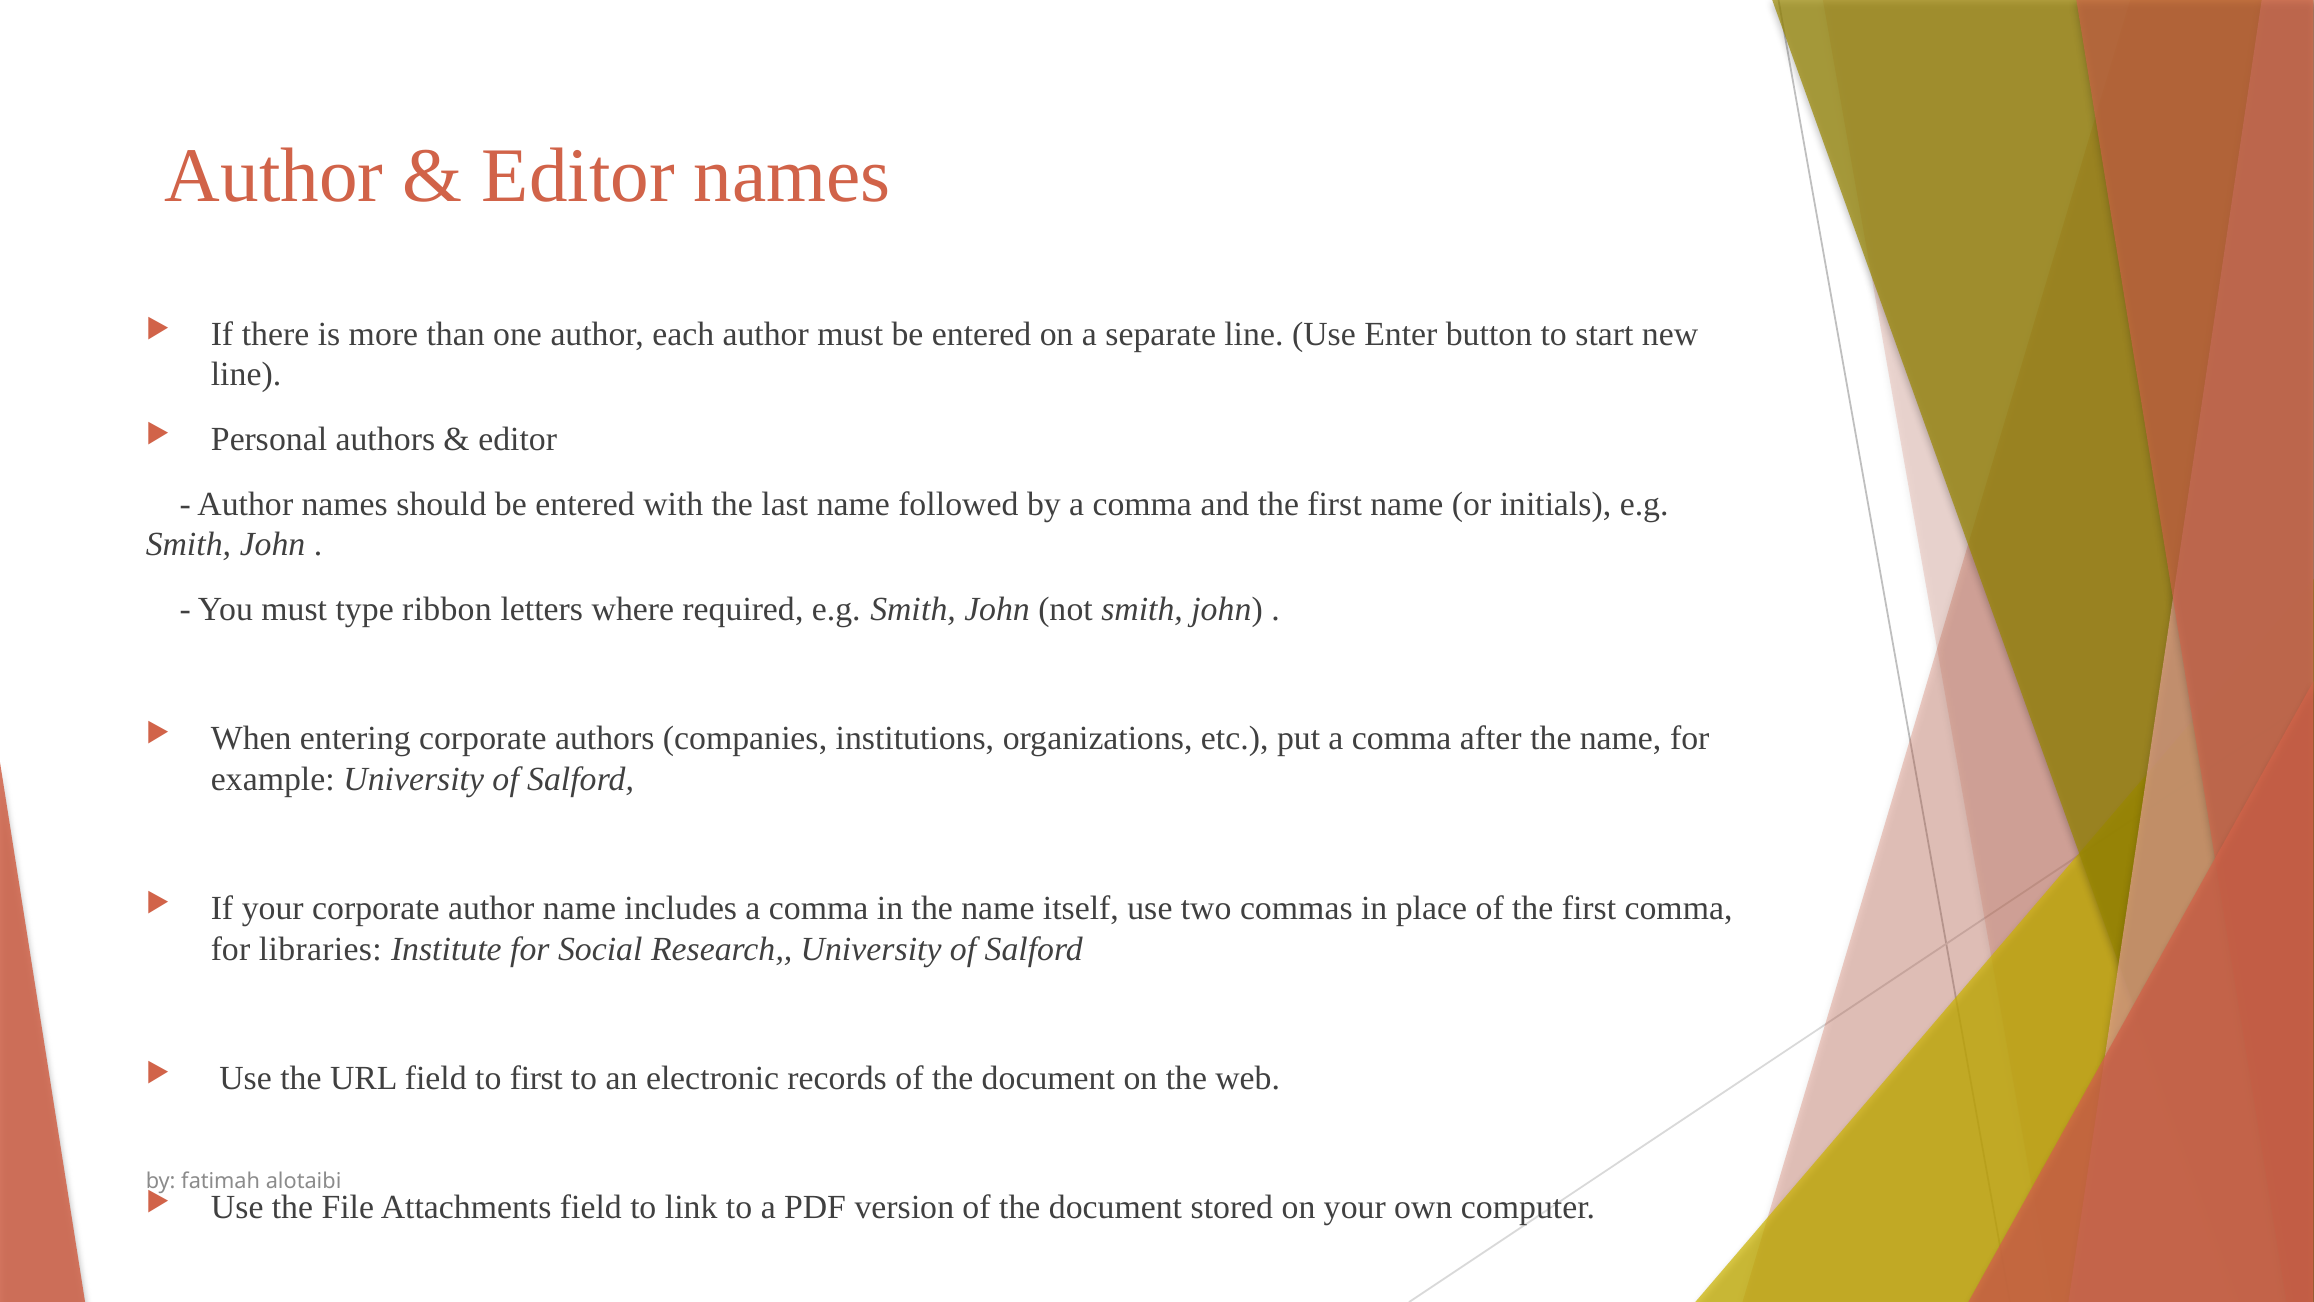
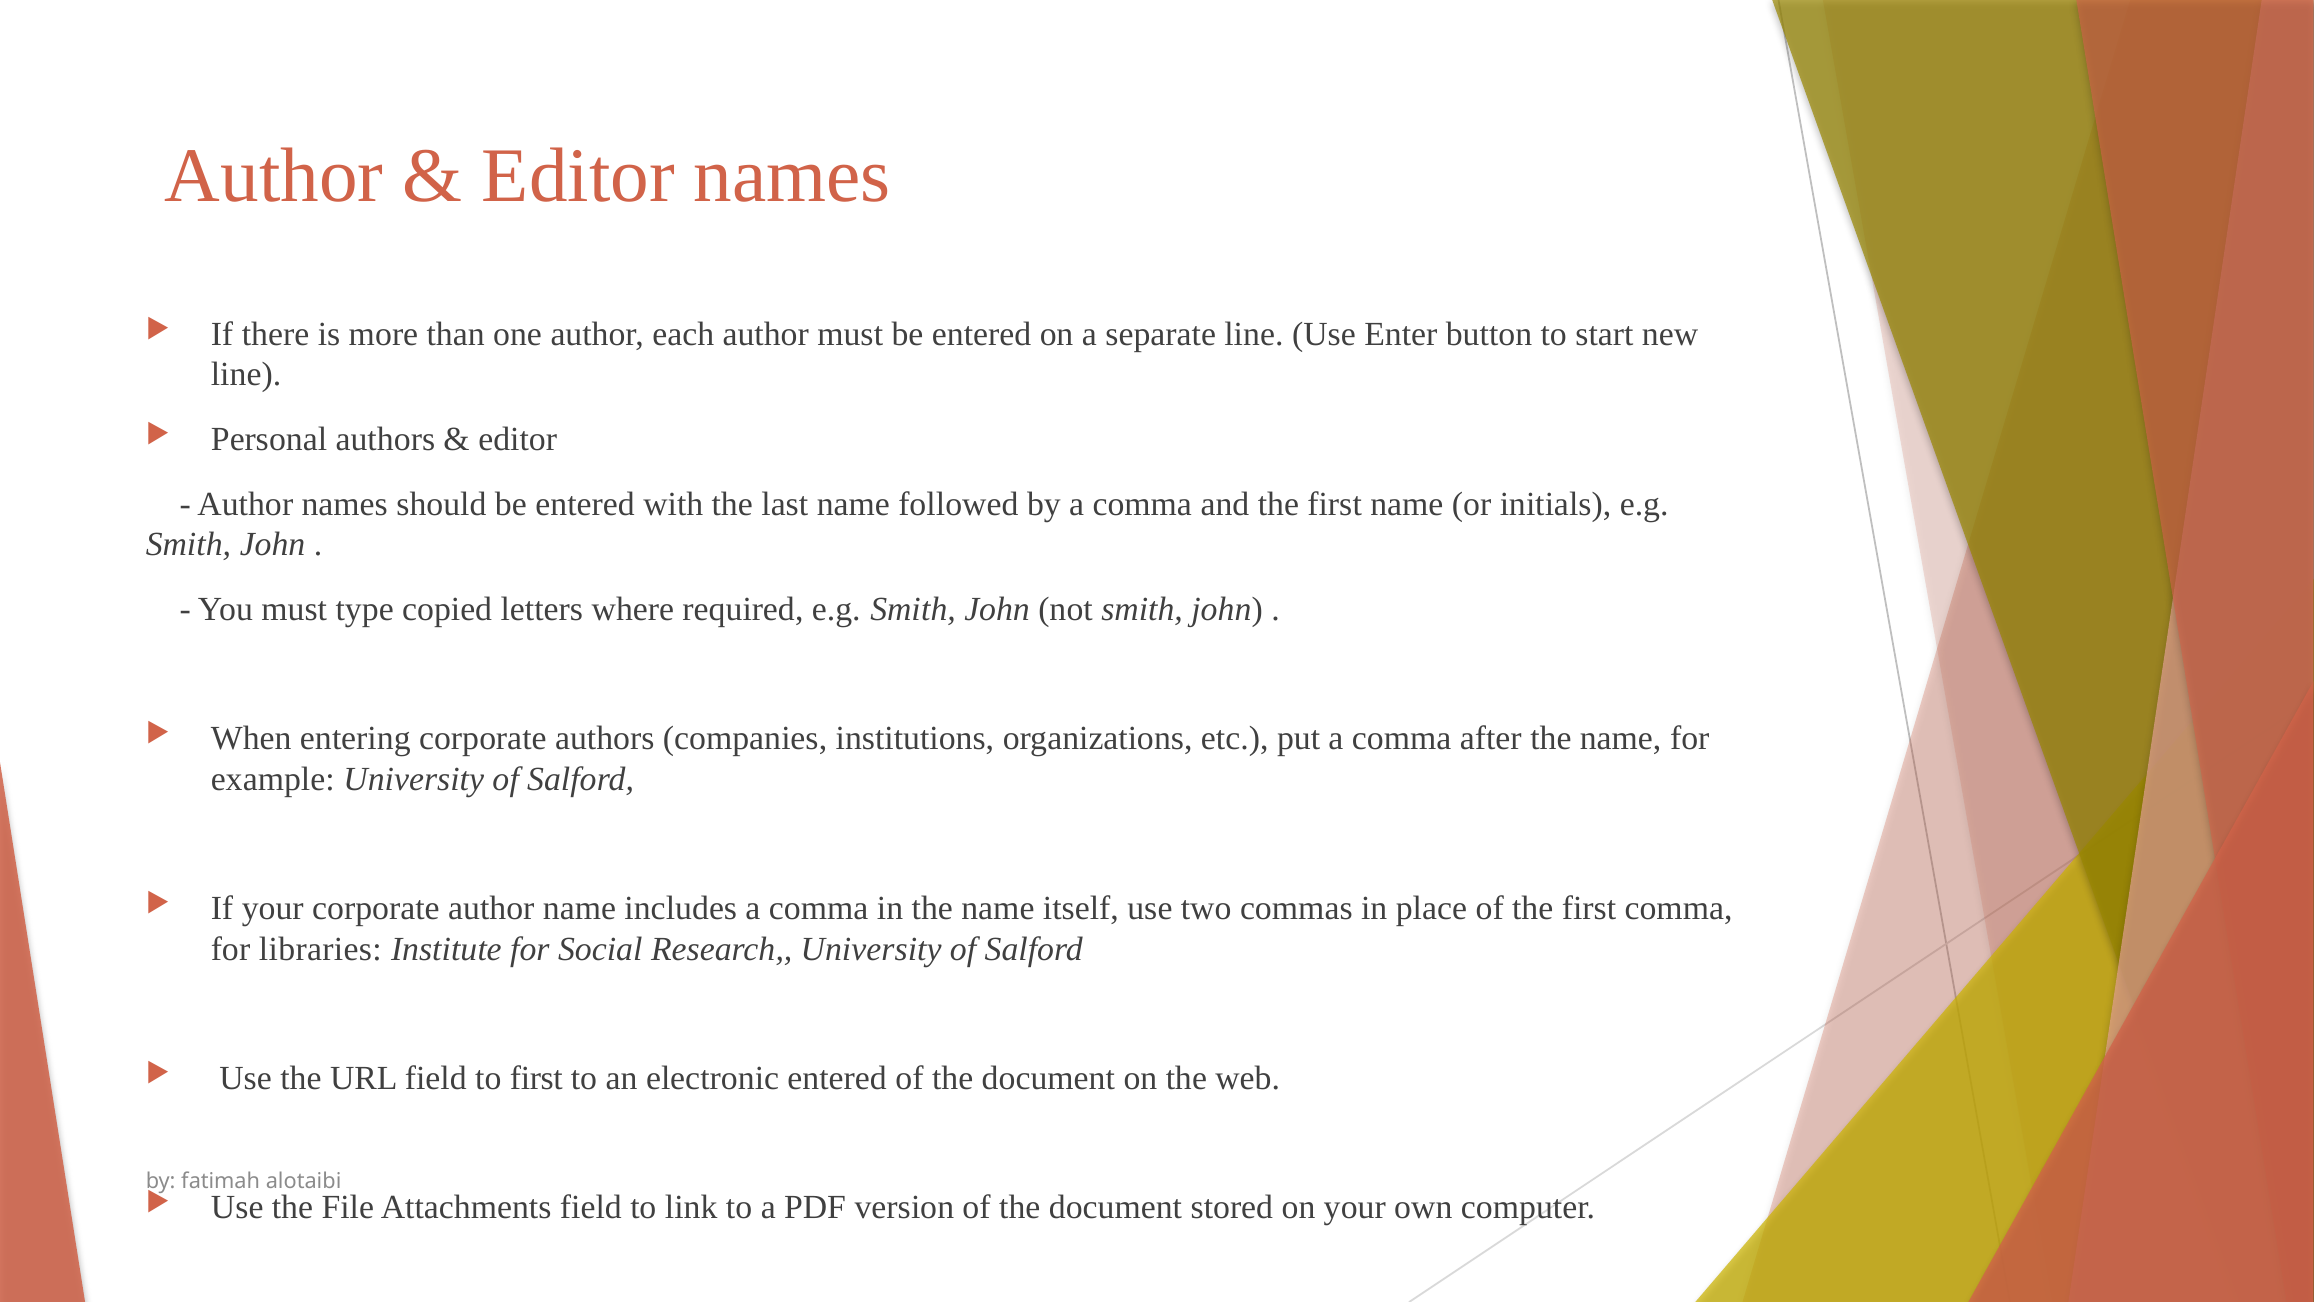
ribbon: ribbon -> copied (447, 609)
electronic records: records -> entered (837, 1078)
